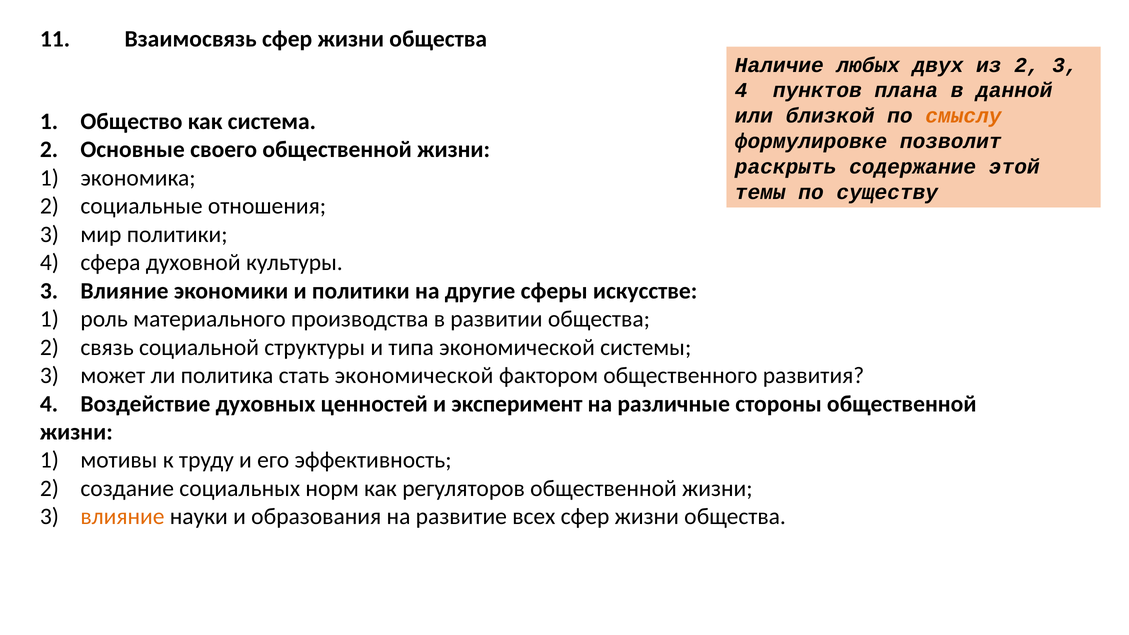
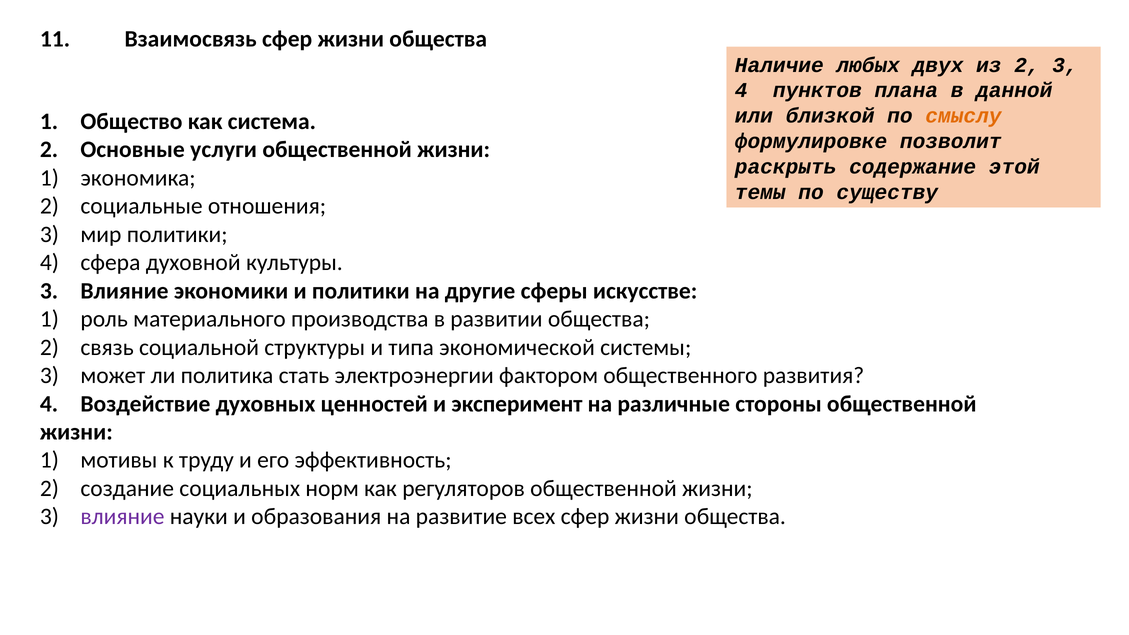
своего: своего -> услуги (224, 150)
стать экономической: экономической -> электроэнергии (414, 376)
влияние colour: orange -> purple (122, 517)
